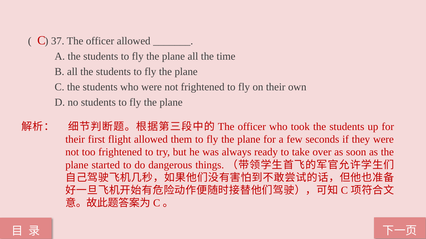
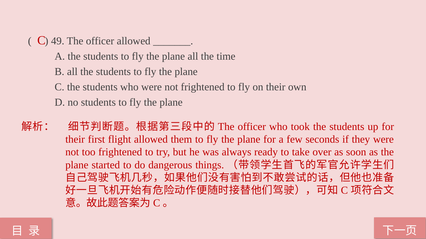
37: 37 -> 49 (58, 41)
